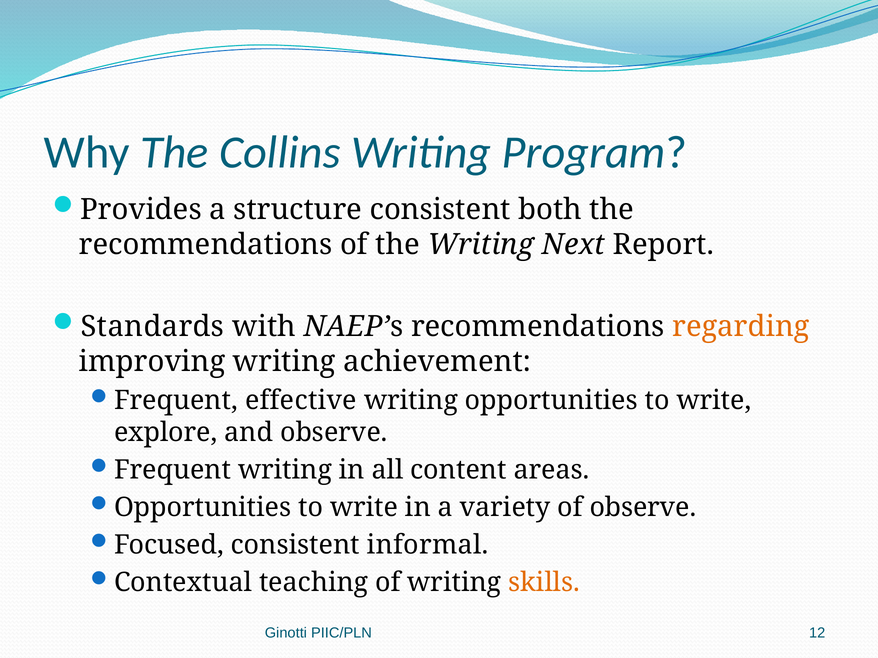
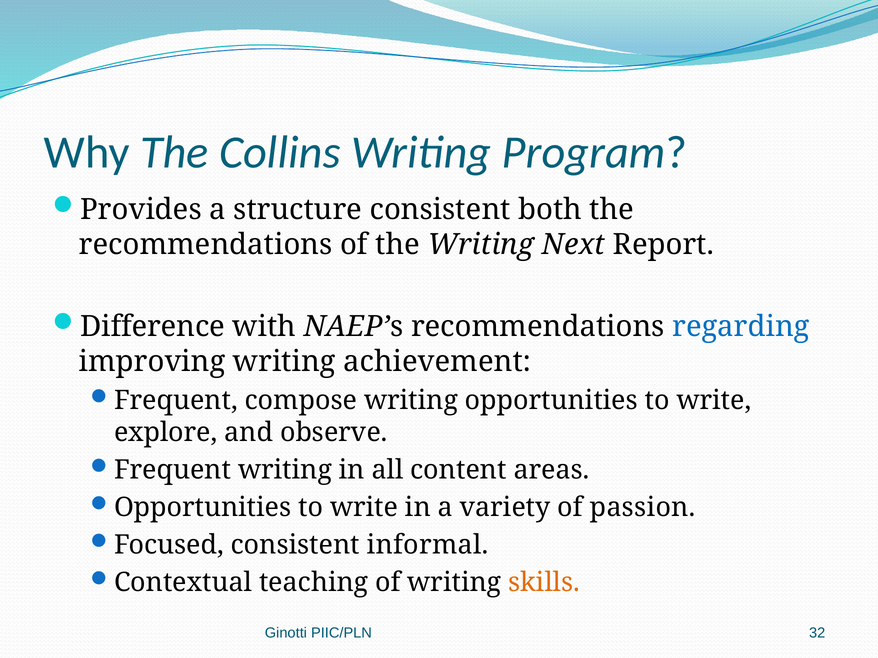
Standards: Standards -> Difference (153, 327)
regarding colour: orange -> blue (741, 327)
effective: effective -> compose (301, 401)
of observe: observe -> passion (643, 508)
12: 12 -> 32 (817, 633)
